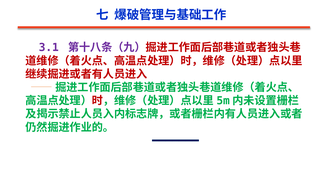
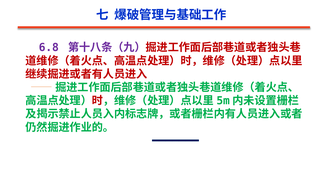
3.1: 3.1 -> 6.8 (49, 48)
